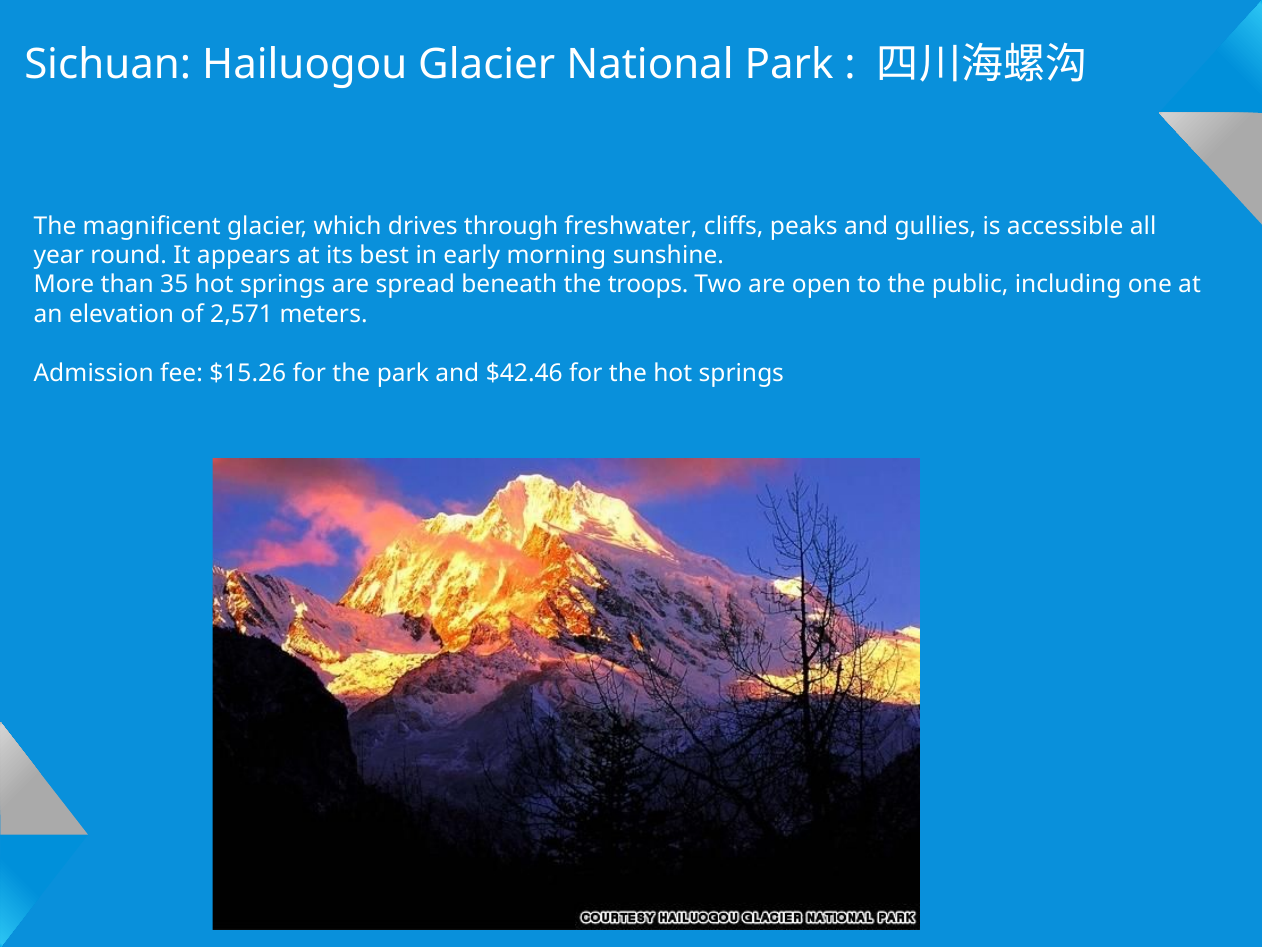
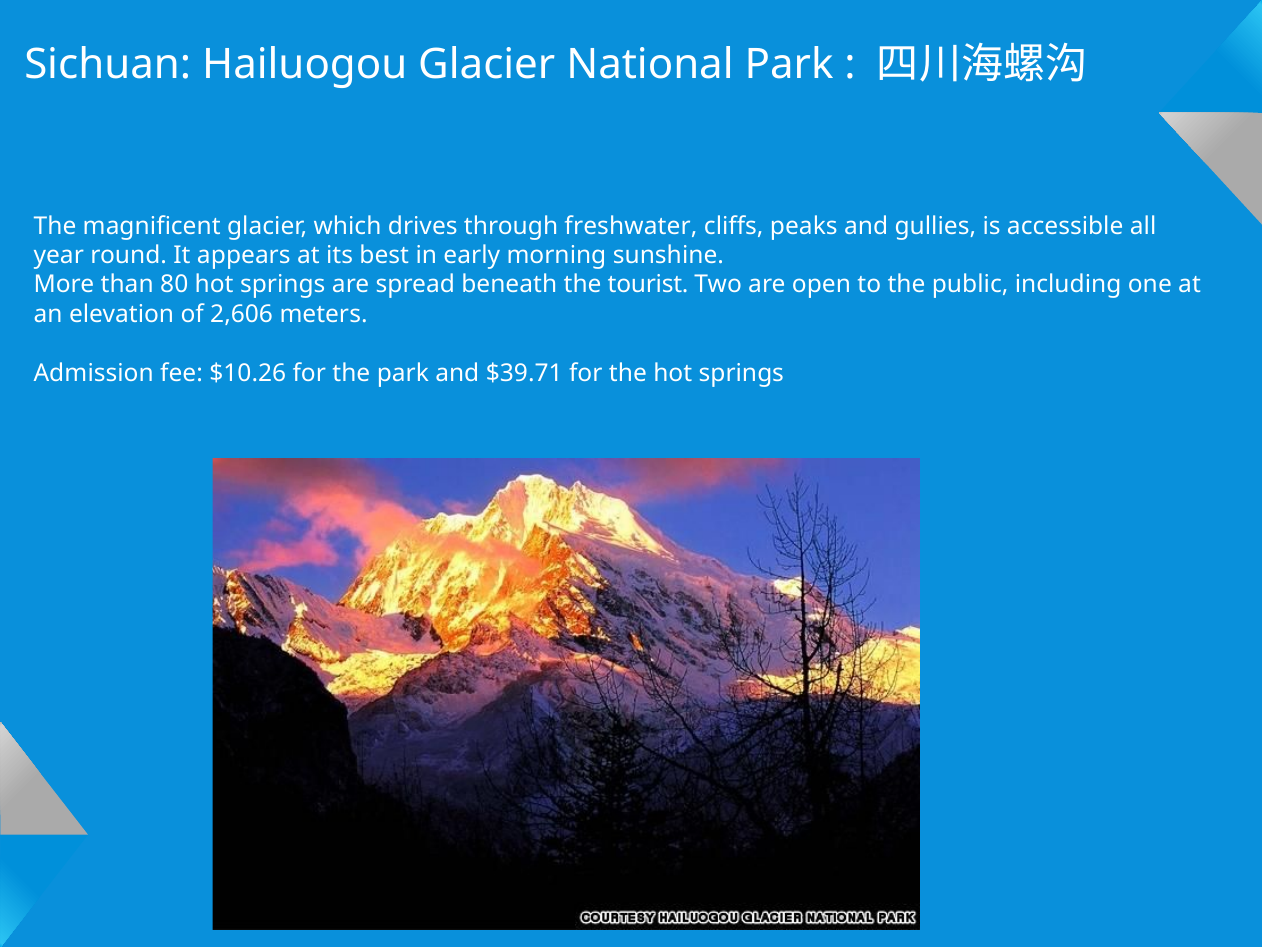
35: 35 -> 80 (174, 285)
troops: troops -> tourist (648, 285)
2,571: 2,571 -> 2,606 (242, 314)
$15.26: $15.26 -> $10.26 (248, 373)
$42.46: $42.46 -> $39.71 (524, 373)
